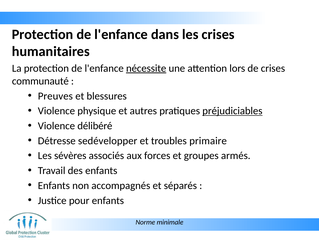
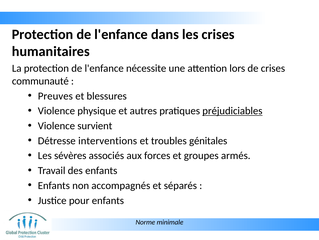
nécessite underline: present -> none (146, 68)
délibéré: délibéré -> survient (95, 125)
sedévelopper: sedévelopper -> interventions (108, 140)
primaire: primaire -> génitales (208, 140)
